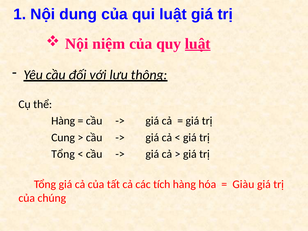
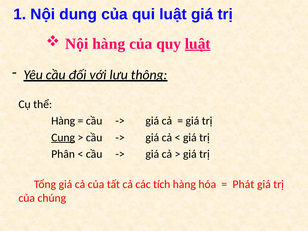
Nội niệm: niệm -> hàng (109, 44)
Cung underline: none -> present (63, 137)
Tổng: Tổng -> Phân (63, 154)
Giàu: Giàu -> Phát (243, 184)
